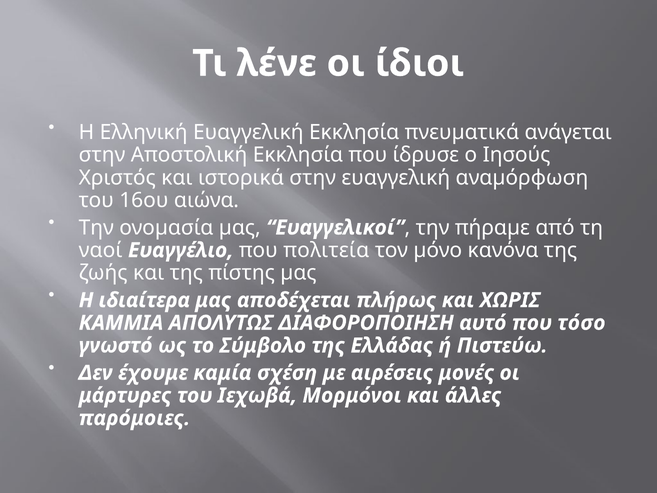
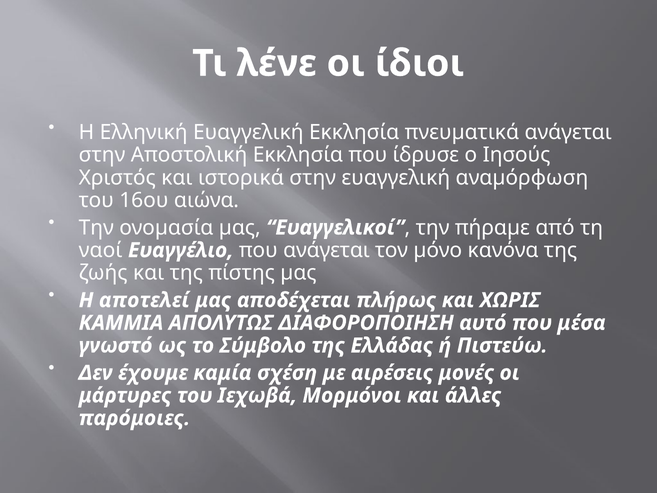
που πολιτεία: πολιτεία -> ανάγεται (326, 250)
ιδιαίτερα: ιδιαίτερα -> αποτελεί (144, 300)
τόσο: τόσο -> μέσα (582, 323)
